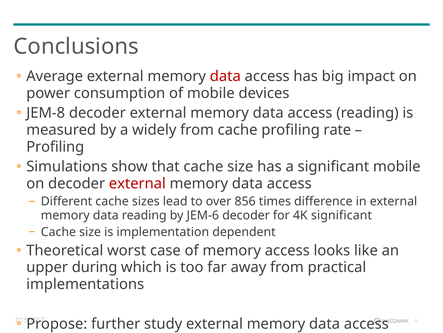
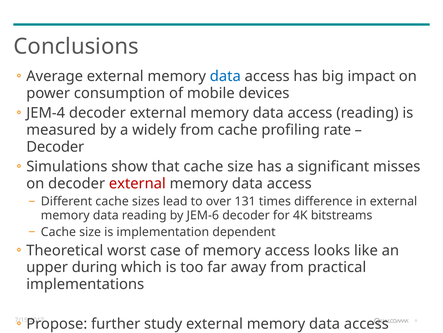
data colour: red -> blue (225, 76)
JEM-8: JEM-8 -> JEM-4 (46, 113)
Profiling: Profiling -> Decoder (55, 146)
significant mobile: mobile -> misses (397, 166)
856: 856 -> 131 (245, 201)
4K significant: significant -> bitstreams (342, 215)
